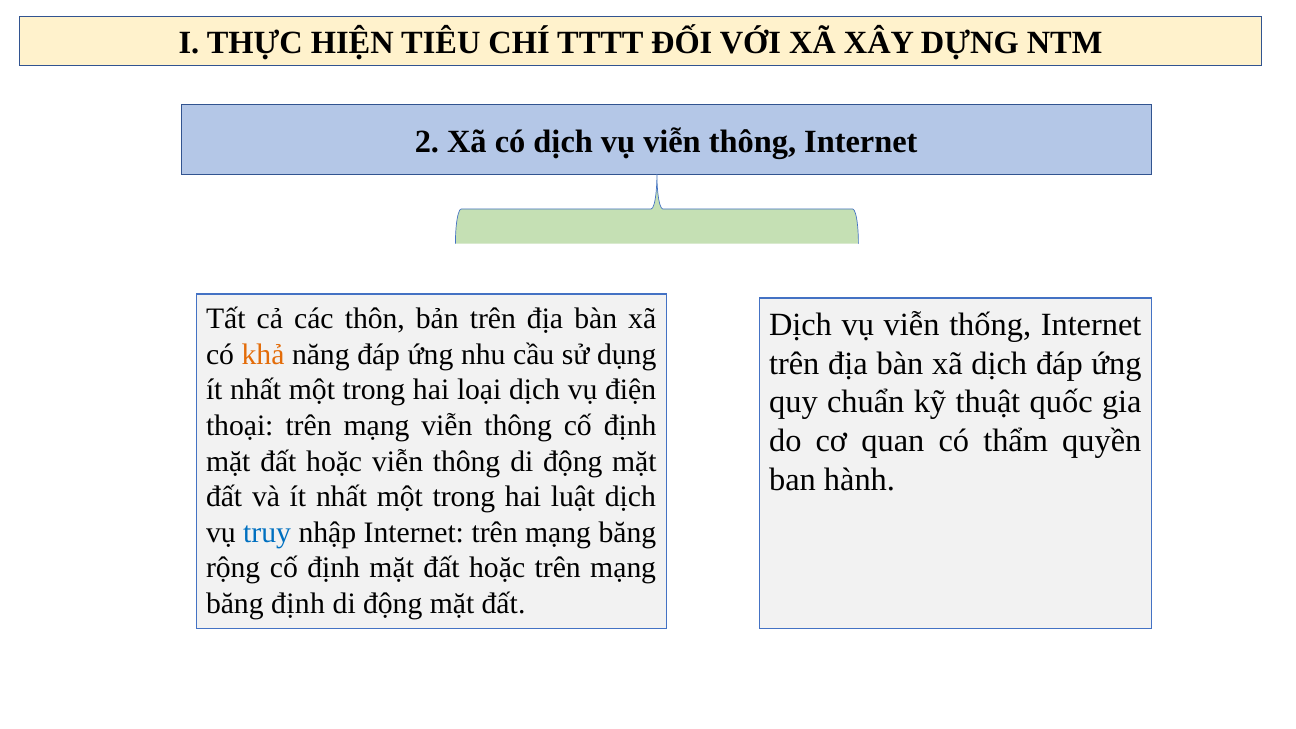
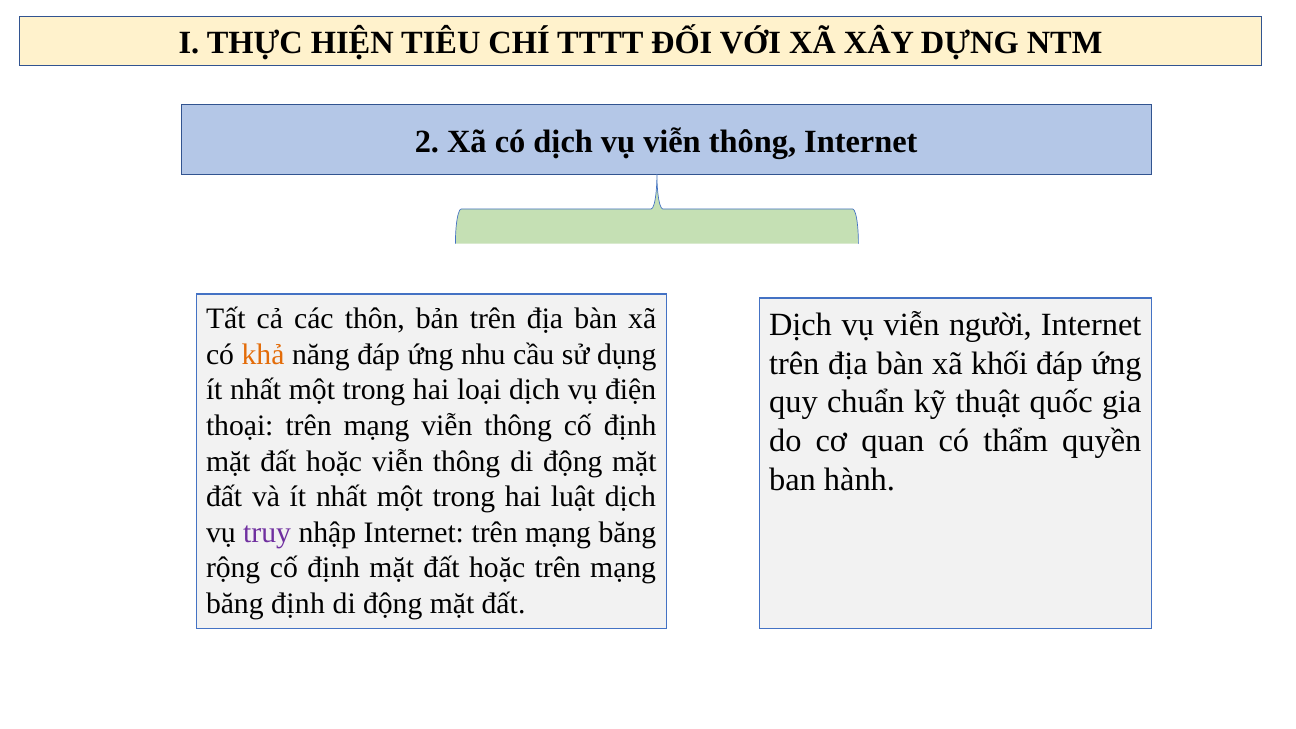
thống: thống -> người (990, 324)
xã dịch: dịch -> khối (999, 363)
truy colour: blue -> purple (267, 533)
